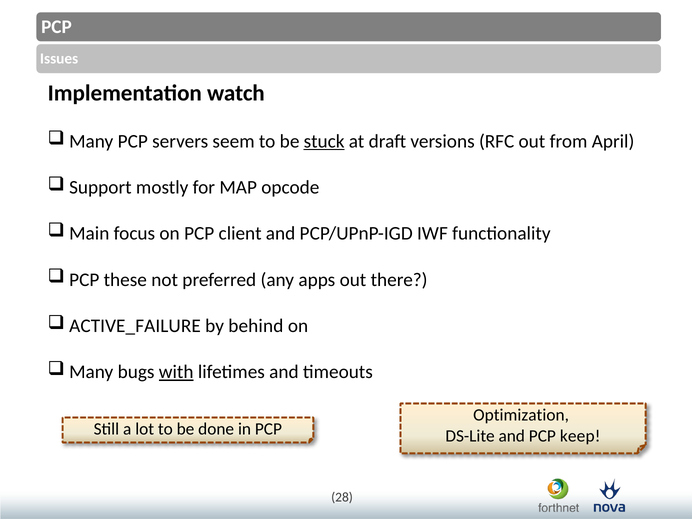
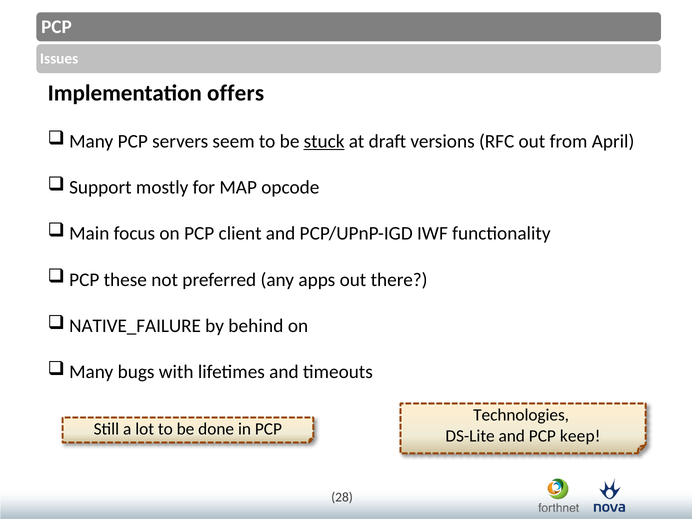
watch: watch -> offers (236, 93)
ACTIVE_FAILURE: ACTIVE_FAILURE -> NATIVE_FAILURE (135, 326)
with underline: present -> none (176, 372)
Optimization: Optimization -> Technologies (521, 415)
